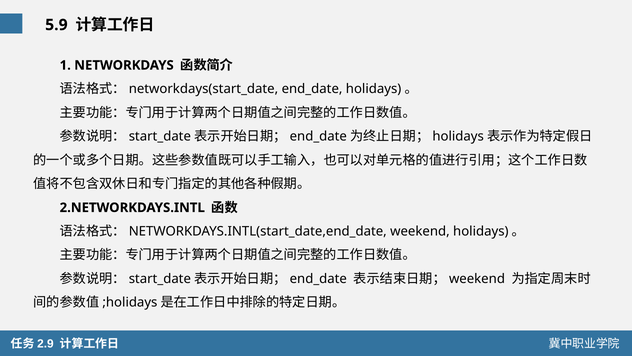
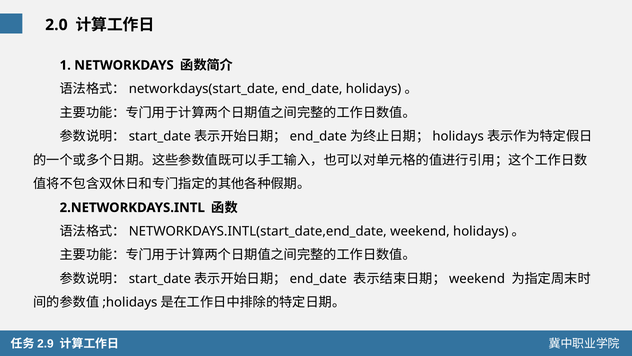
5.9: 5.9 -> 2.0 (56, 25)
